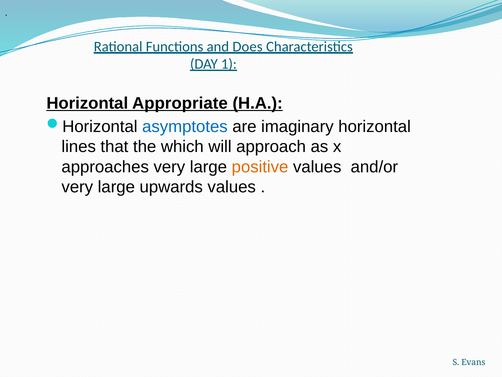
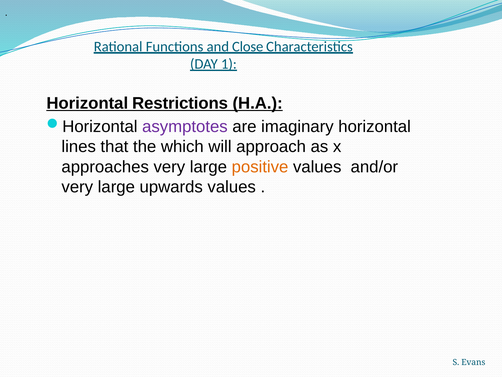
Does: Does -> Close (248, 46)
Appropriate: Appropriate -> Restrictions (180, 103)
asymptotes colour: blue -> purple (185, 127)
